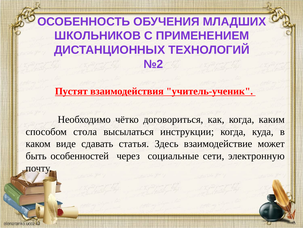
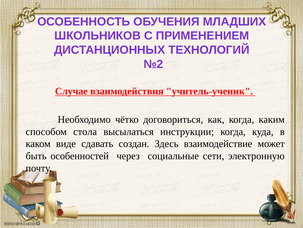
Пустят: Пустят -> Случае (71, 91)
статья: статья -> создан (134, 143)
